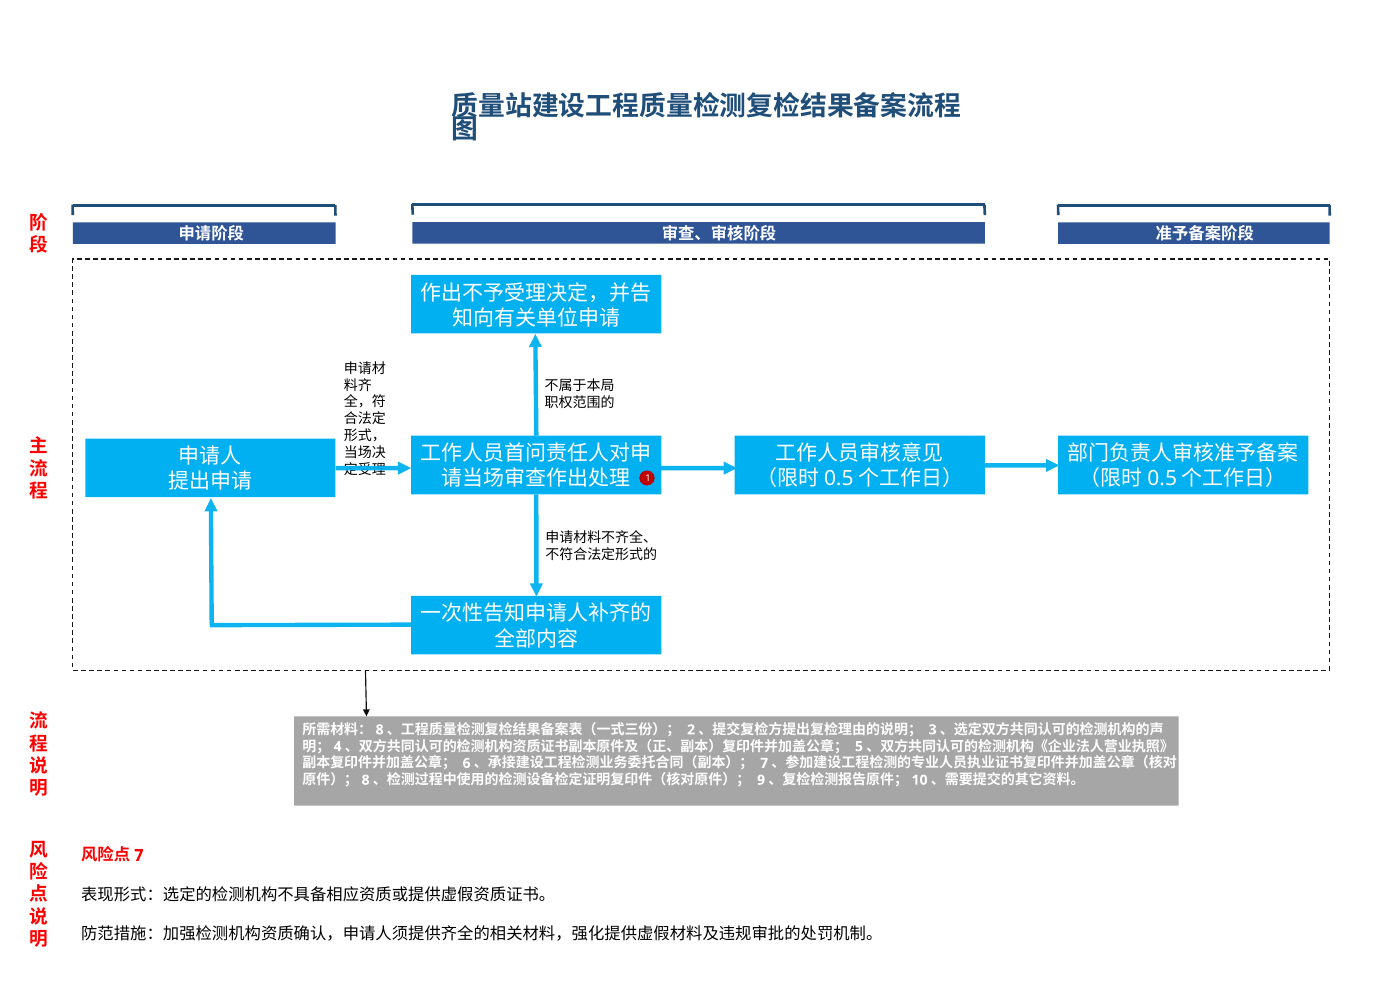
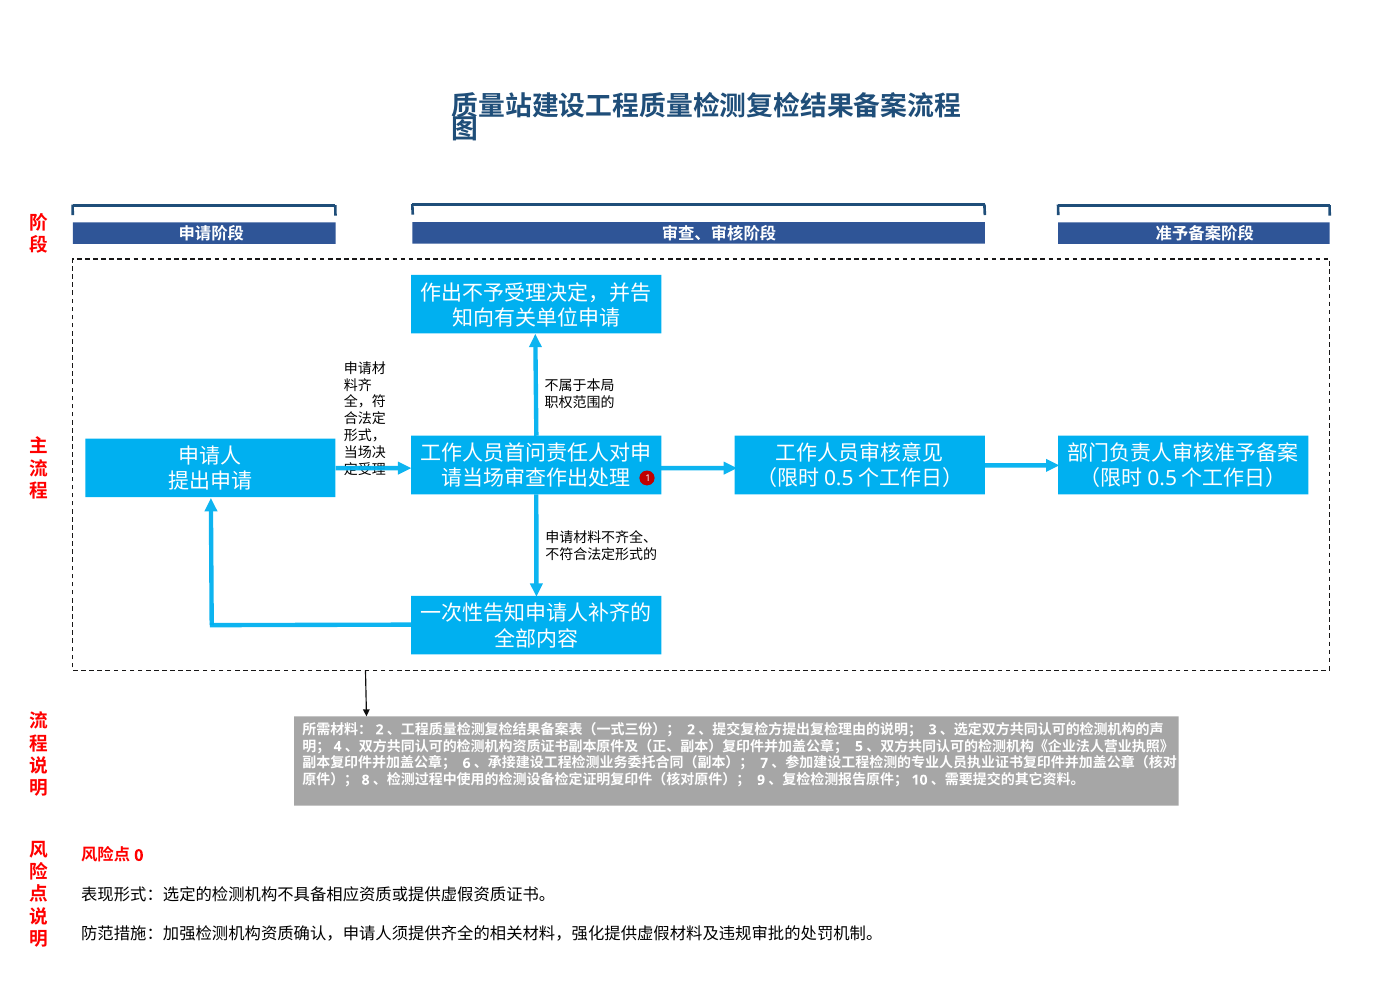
8: 8 -> 2 (380, 730)
7: 7 -> 0 (139, 856)
